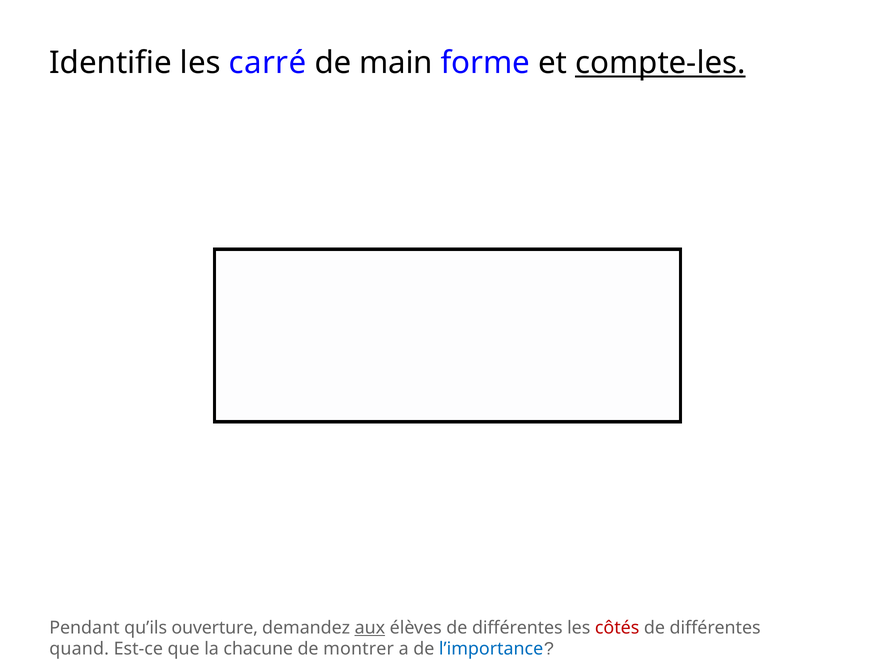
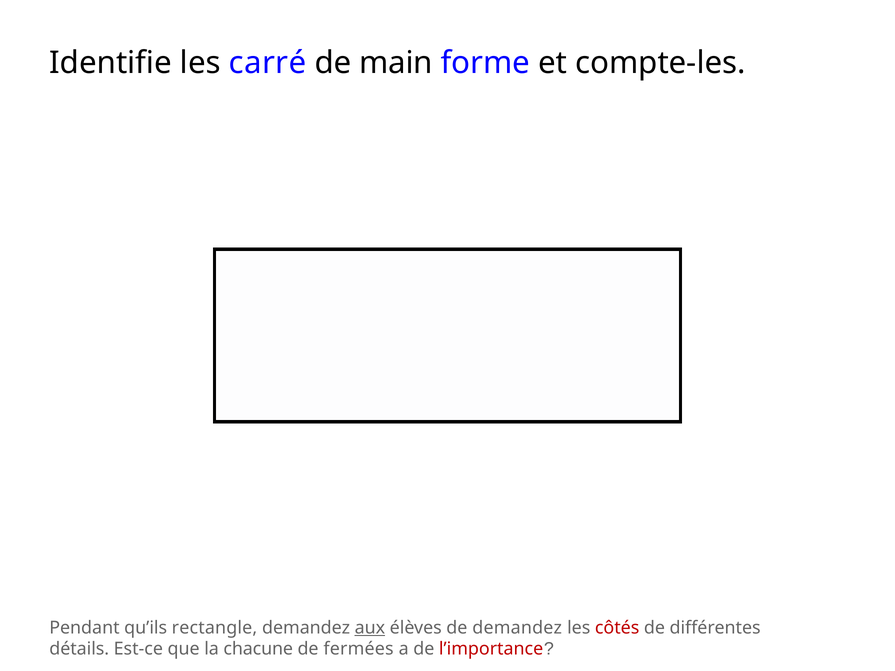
compte-les underline: present -> none (660, 63)
ouverture: ouverture -> rectangle (215, 628)
élèves de différentes: différentes -> demandez (517, 628)
quand: quand -> détails (79, 649)
montrer: montrer -> fermées (359, 649)
l’importance colour: blue -> red (491, 649)
